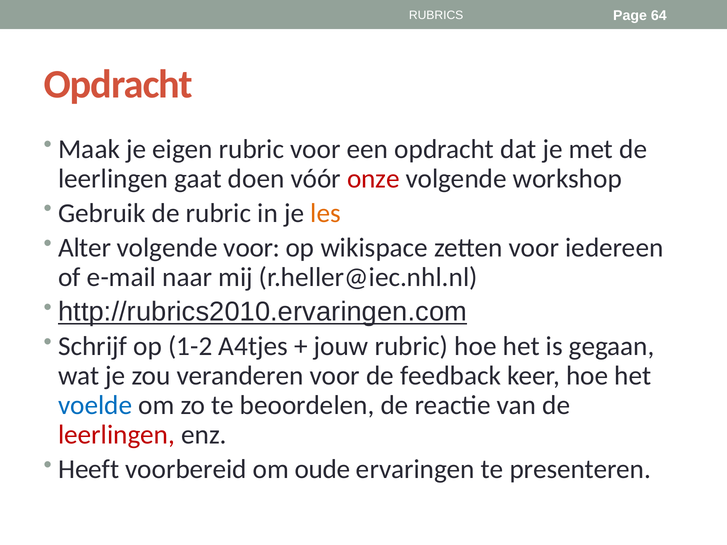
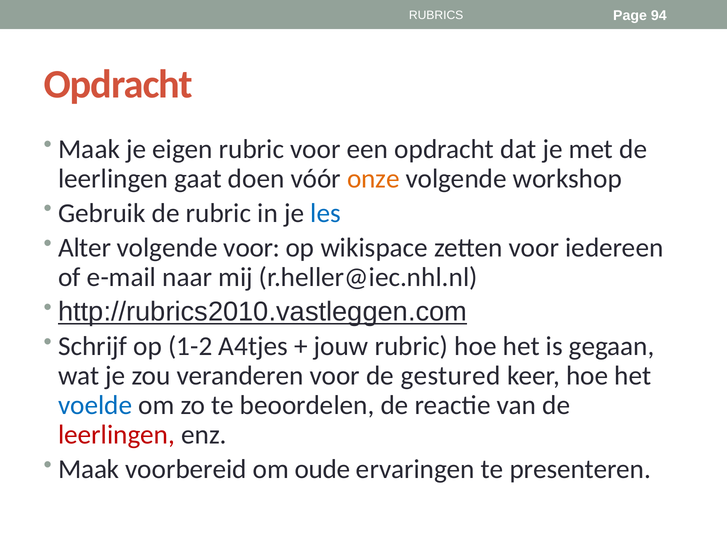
64: 64 -> 94 (659, 16)
onze colour: red -> orange (373, 179)
les colour: orange -> blue (326, 213)
http://rubrics2010.ervaringen.com: http://rubrics2010.ervaringen.com -> http://rubrics2010.vastleggen.com (263, 312)
feedback: feedback -> gestured (450, 376)
Heeft: Heeft -> Maak (89, 469)
